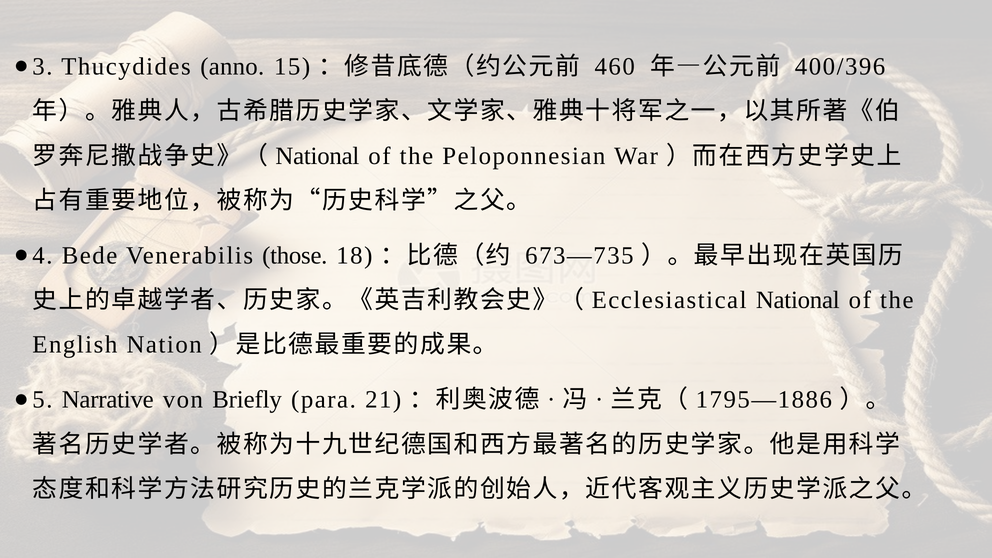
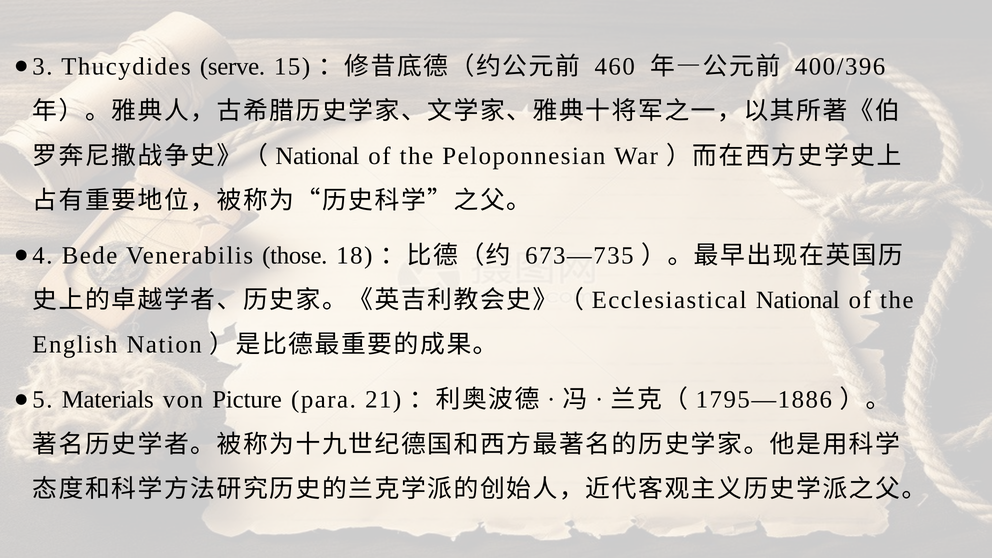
anno: anno -> serve (233, 67)
Narrative: Narrative -> Materials (108, 400)
Briefly: Briefly -> Picture (247, 400)
